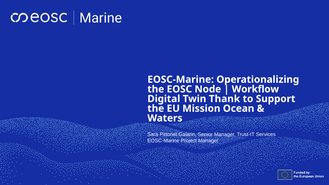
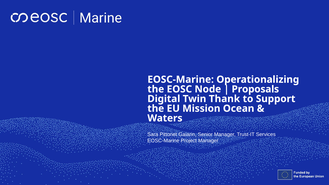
Workflow: Workflow -> Proposals (255, 89)
